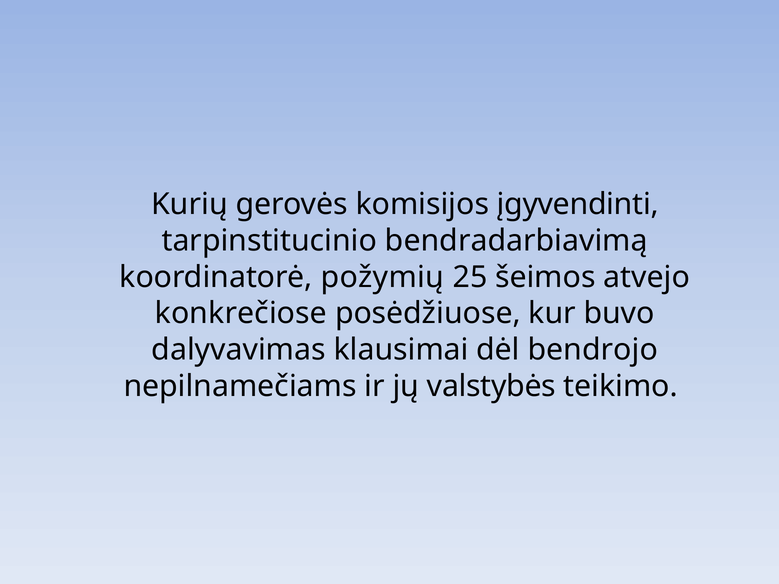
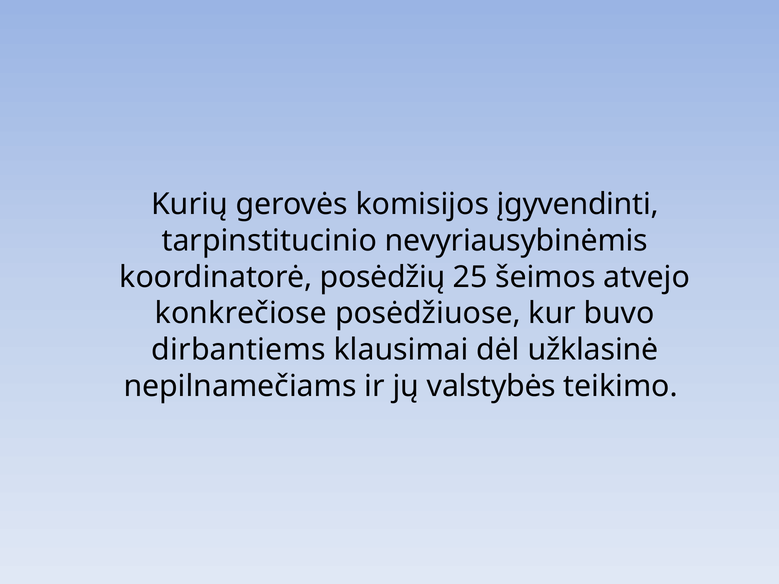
bendradarbiavimą: bendradarbiavimą -> nevyriausybinėmis (516, 241)
požymių: požymių -> posėdžių (383, 277)
dalyvavimas: dalyvavimas -> dirbantiems (239, 350)
bendrojo: bendrojo -> užklasinė (593, 350)
